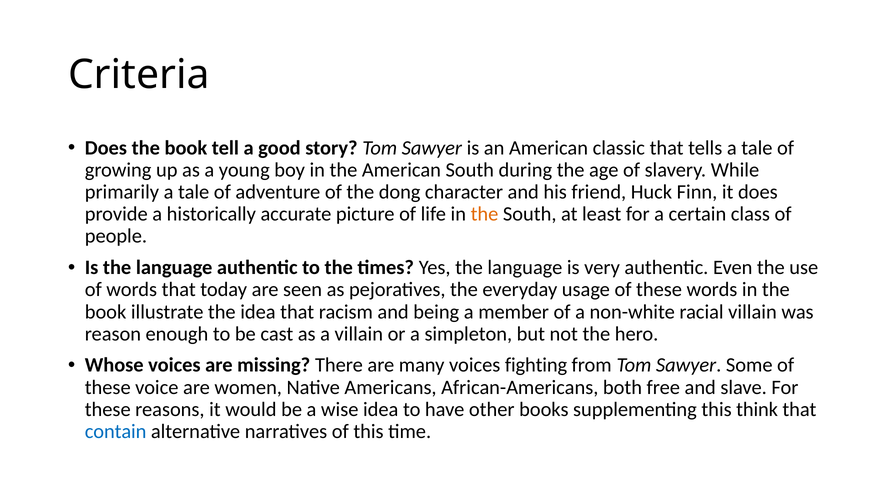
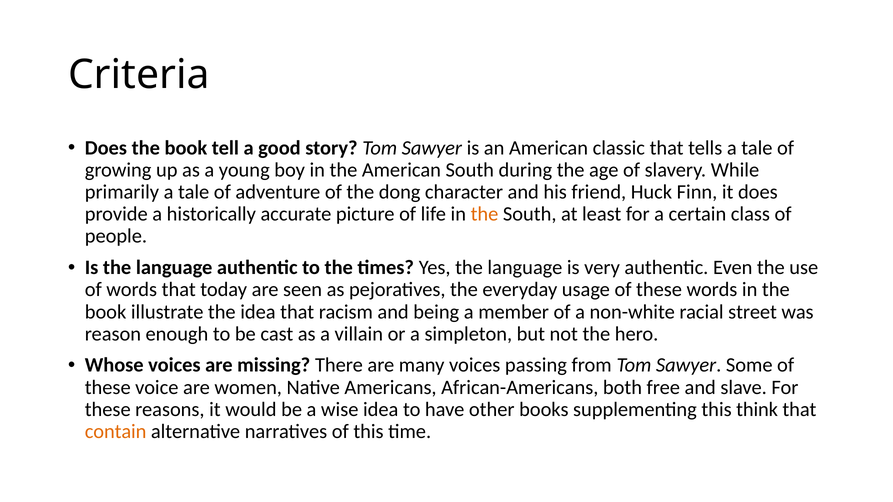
racial villain: villain -> street (753, 312)
fighting: fighting -> passing (536, 365)
contain colour: blue -> orange (116, 432)
